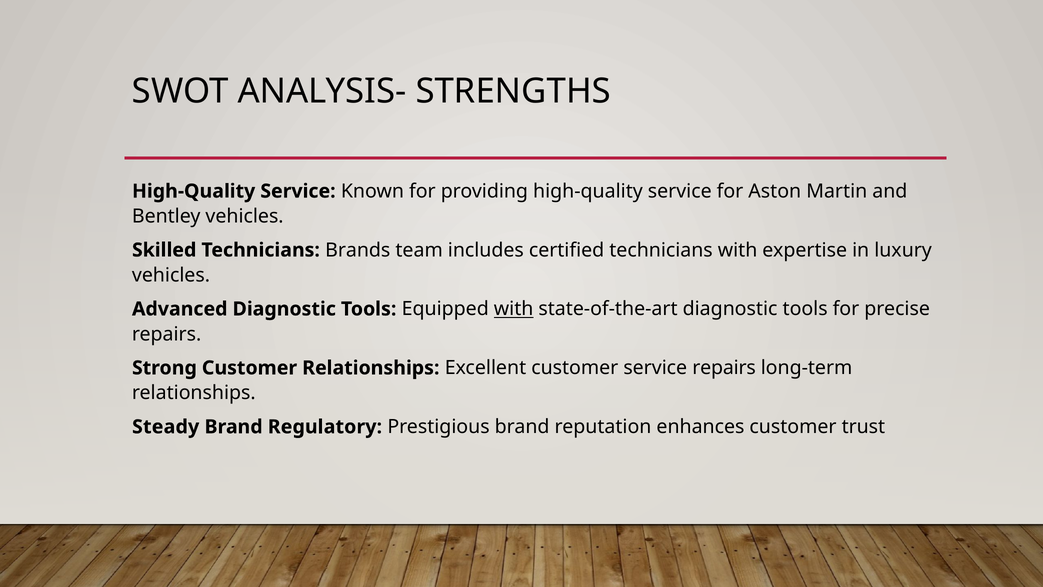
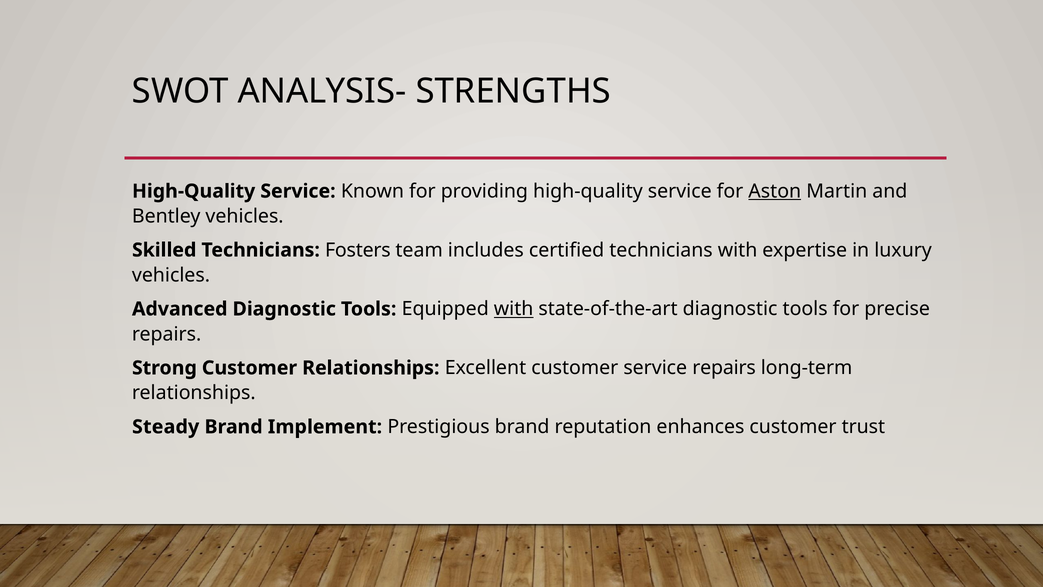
Aston underline: none -> present (775, 191)
Brands: Brands -> Fosters (358, 250)
Regulatory: Regulatory -> Implement (325, 427)
